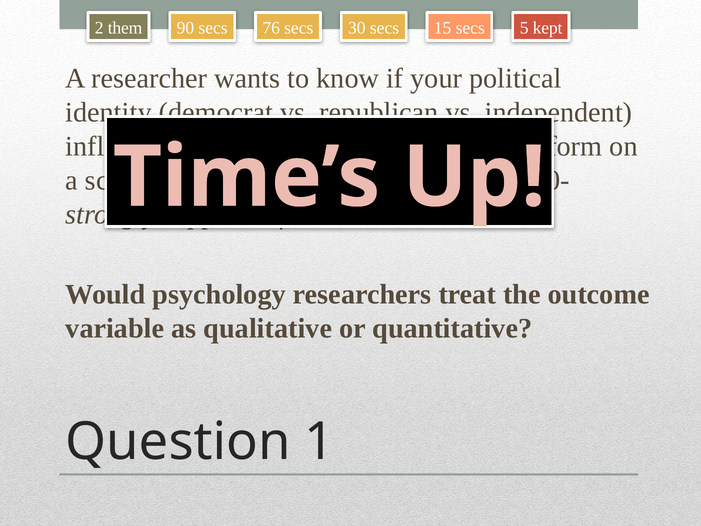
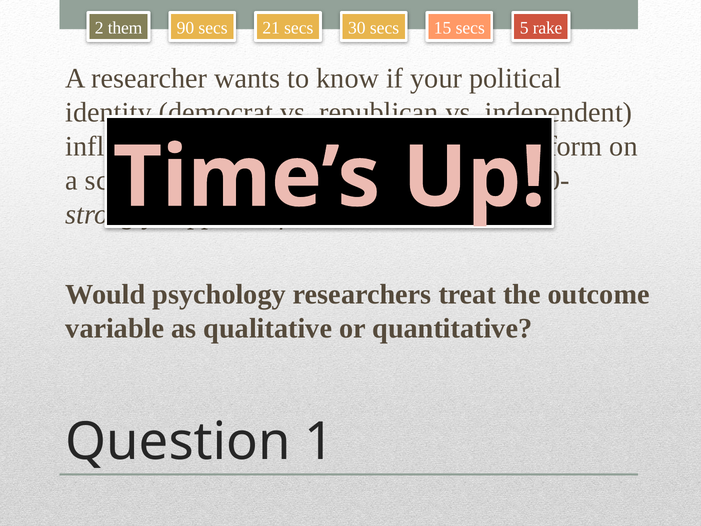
76: 76 -> 21 (271, 28)
kept: kept -> rake (548, 28)
